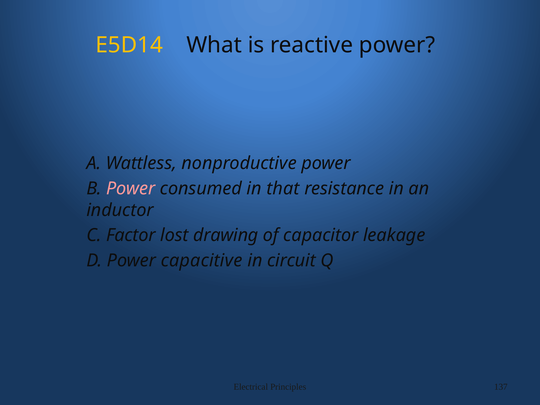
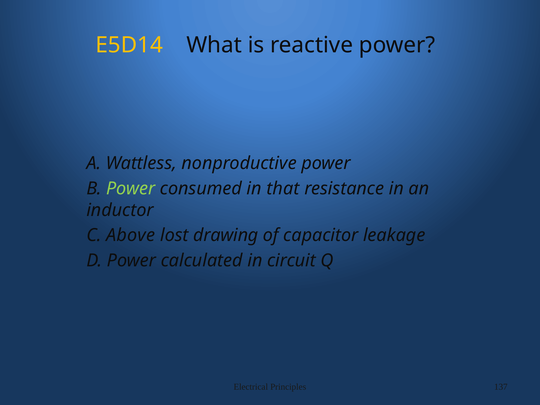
Power colour: pink -> light green (131, 188)
Factor: Factor -> Above (131, 235)
capacitive: capacitive -> calculated (202, 260)
